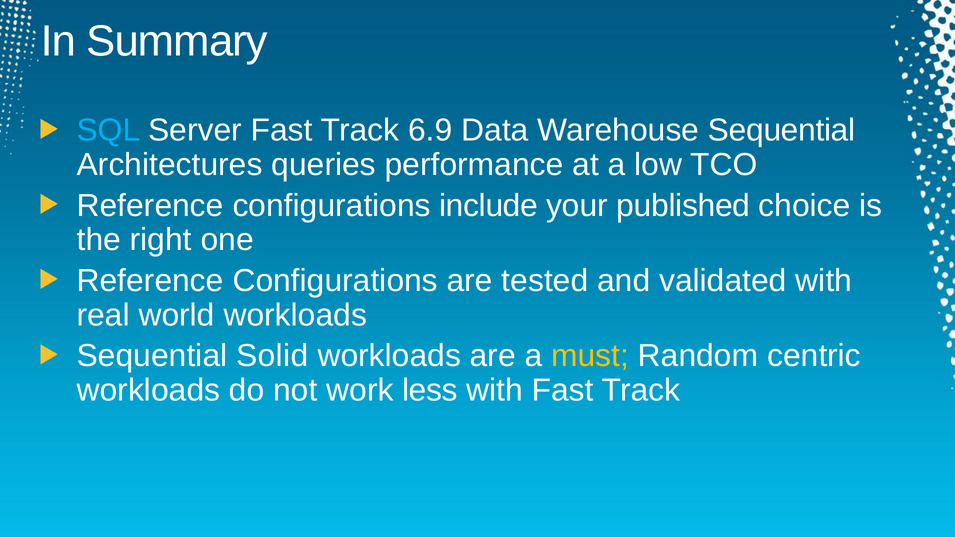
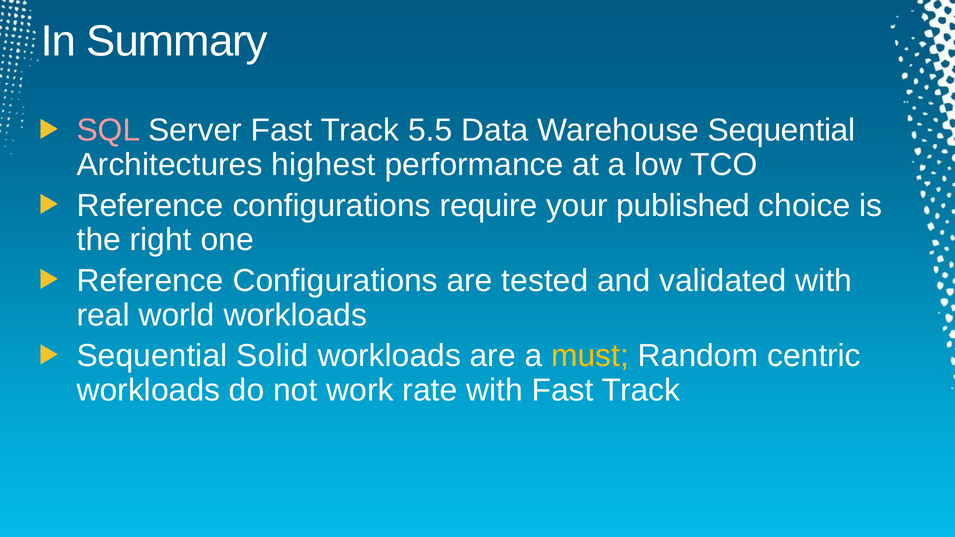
SQL colour: light blue -> pink (109, 130)
6.9: 6.9 -> 5.5 (430, 130)
queries: queries -> highest (323, 165)
include: include -> require (489, 206)
less: less -> rate (430, 390)
